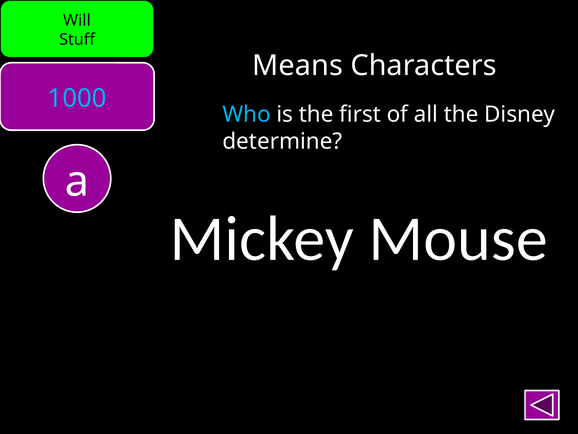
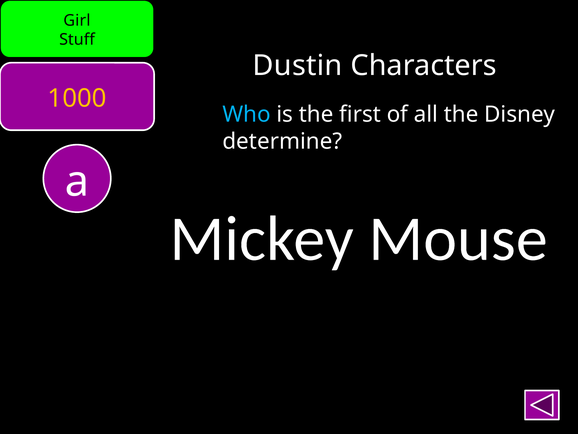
Will: Will -> Girl (77, 20)
Means: Means -> Dustin (297, 66)
1000 colour: light blue -> yellow (77, 98)
